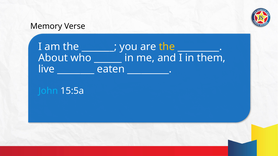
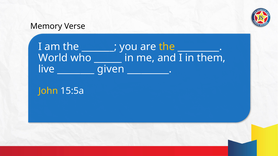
About: About -> World (53, 58)
eaten: eaten -> given (111, 69)
John colour: light blue -> yellow (48, 91)
